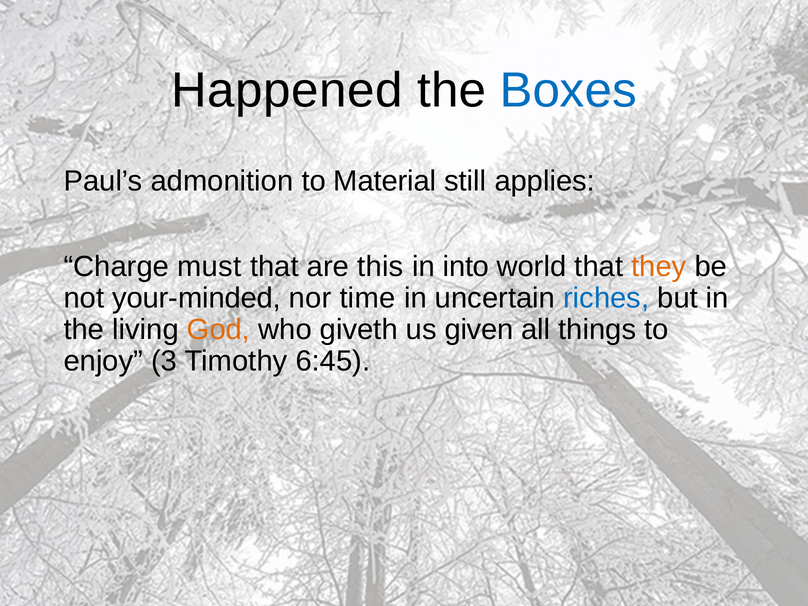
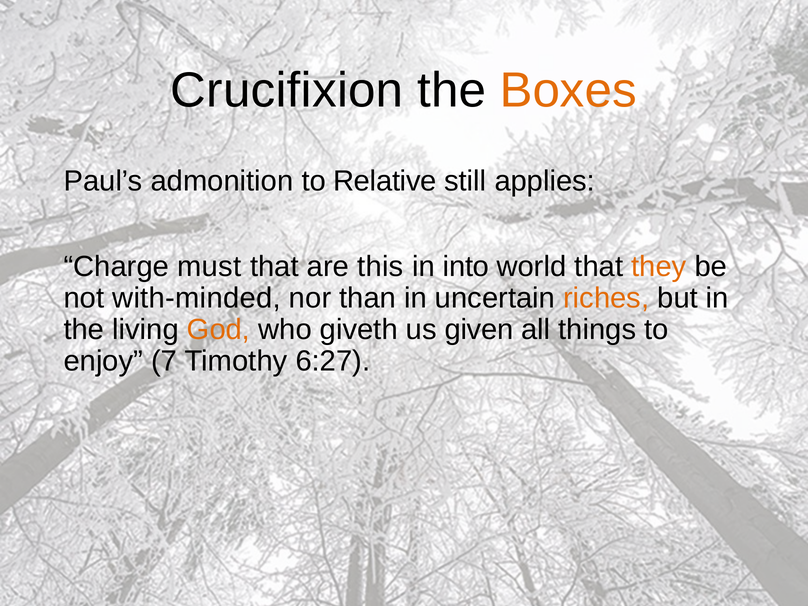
Happened: Happened -> Crucifixion (287, 90)
Boxes colour: blue -> orange (568, 90)
Material: Material -> Relative (385, 181)
your-minded: your-minded -> with-minded (196, 298)
time: time -> than (368, 298)
riches colour: blue -> orange (606, 298)
3: 3 -> 7 (164, 361)
6:45: 6:45 -> 6:27 (333, 361)
